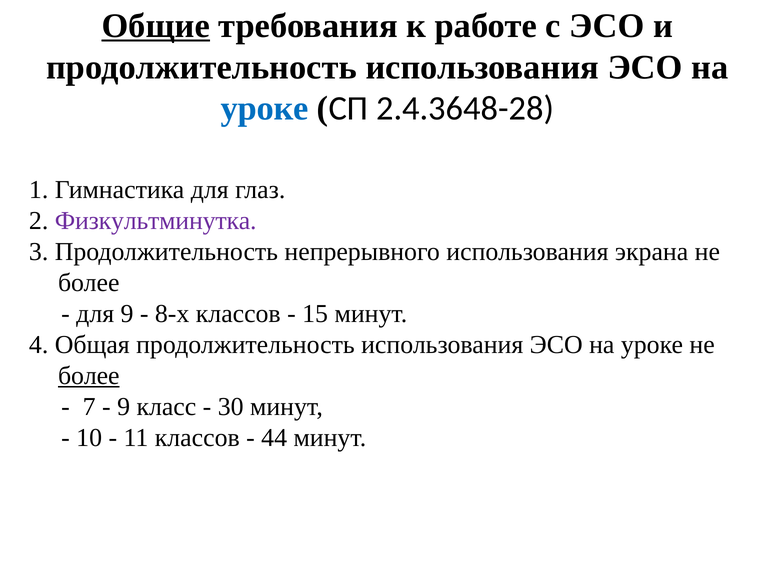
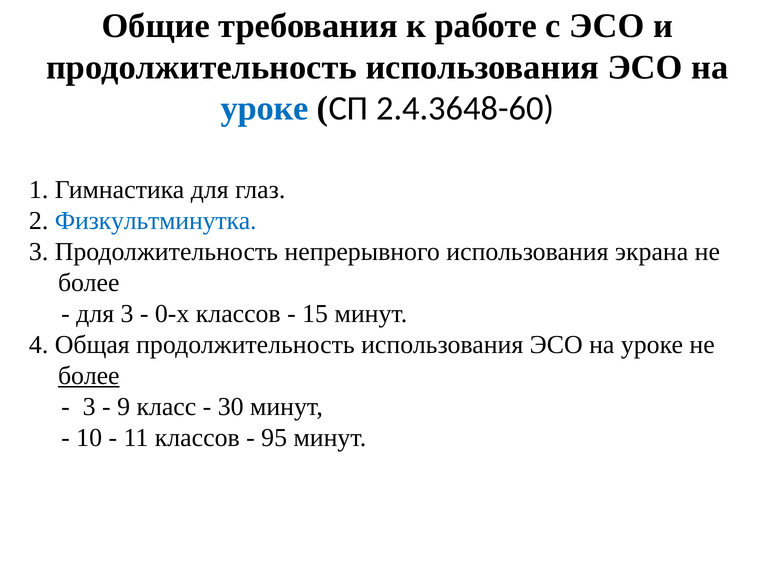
Общие underline: present -> none (156, 26)
2.4.3648-28: 2.4.3648-28 -> 2.4.3648-60 (465, 109)
Физкультминутка colour: purple -> blue (156, 221)
для 9: 9 -> 3 (127, 314)
8-х: 8-х -> 0-х (172, 314)
7: 7 -> 3 (89, 407)
44: 44 -> 95 (274, 438)
